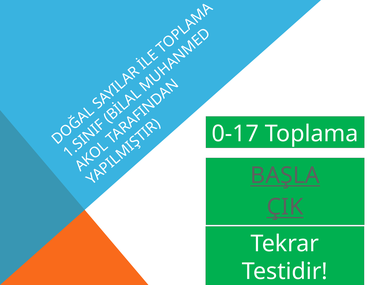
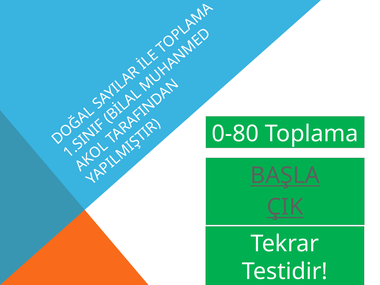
0-17: 0-17 -> 0-80 (235, 134)
